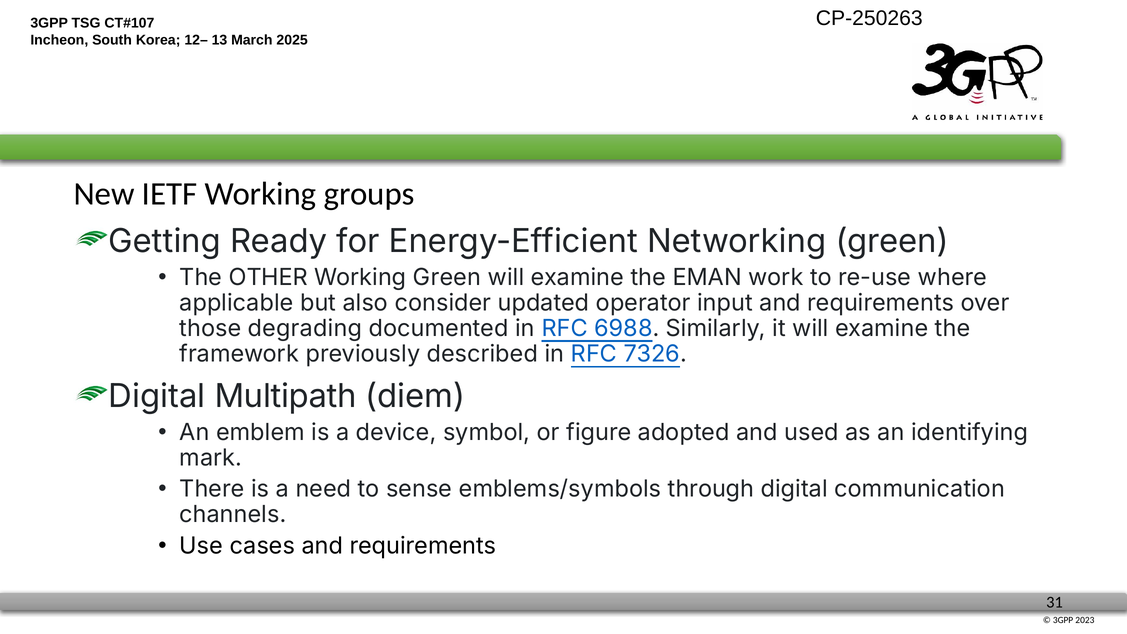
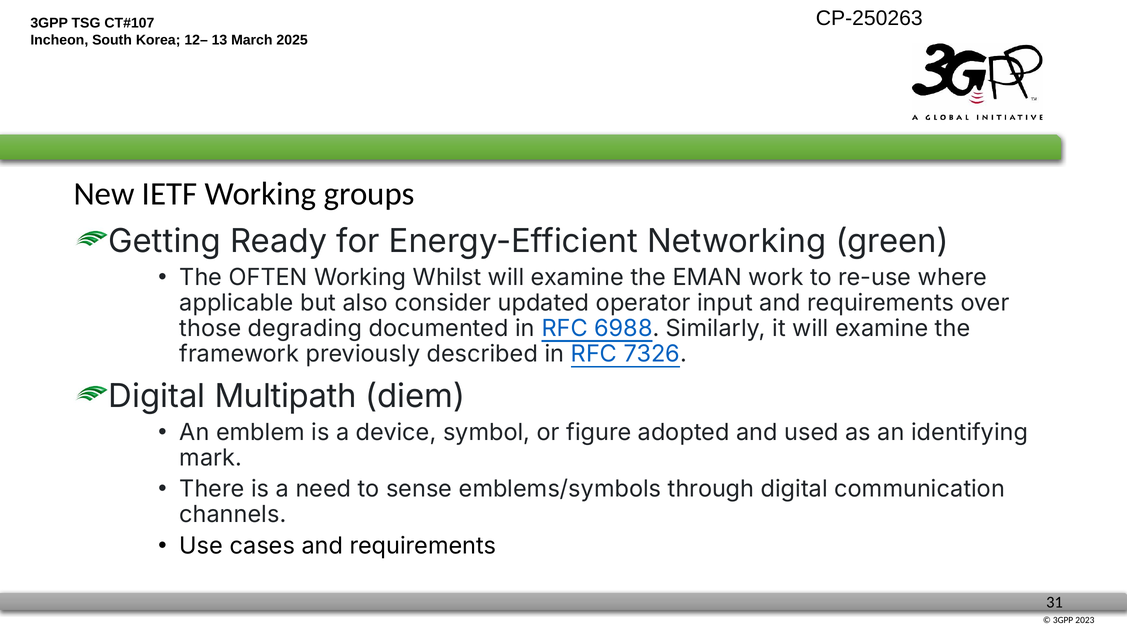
OTHER: OTHER -> OFTEN (268, 277)
Working Green: Green -> Whilst (447, 277)
